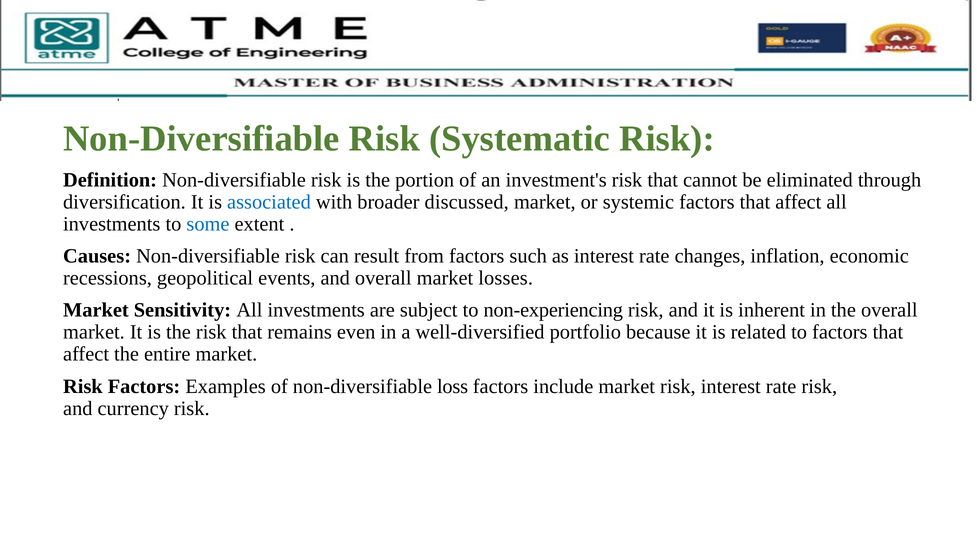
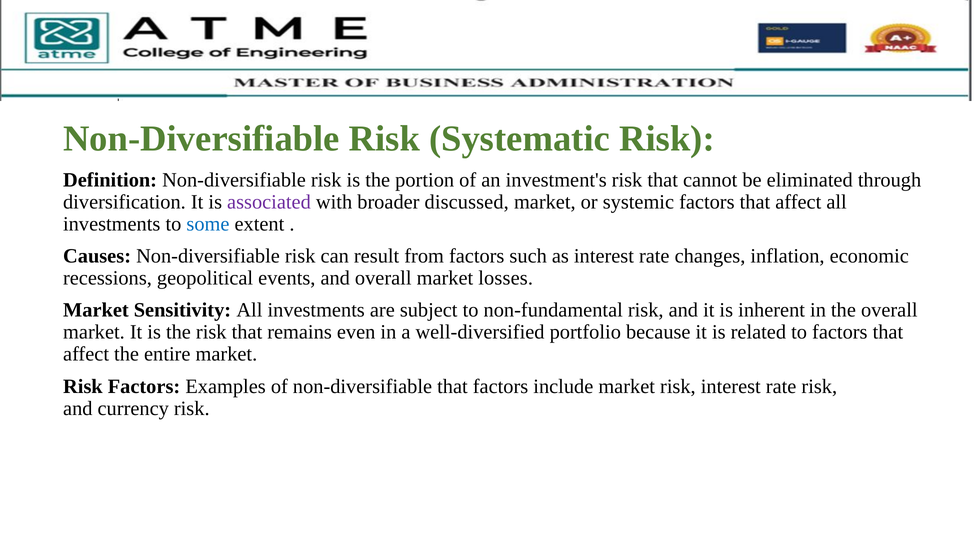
associated colour: blue -> purple (269, 202)
non-experiencing: non-experiencing -> non-fundamental (553, 310)
non-diversifiable loss: loss -> that (452, 387)
